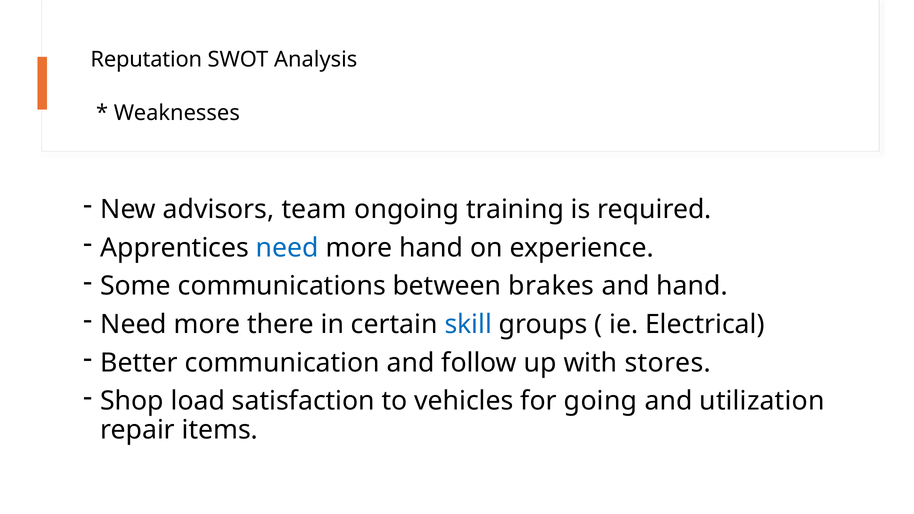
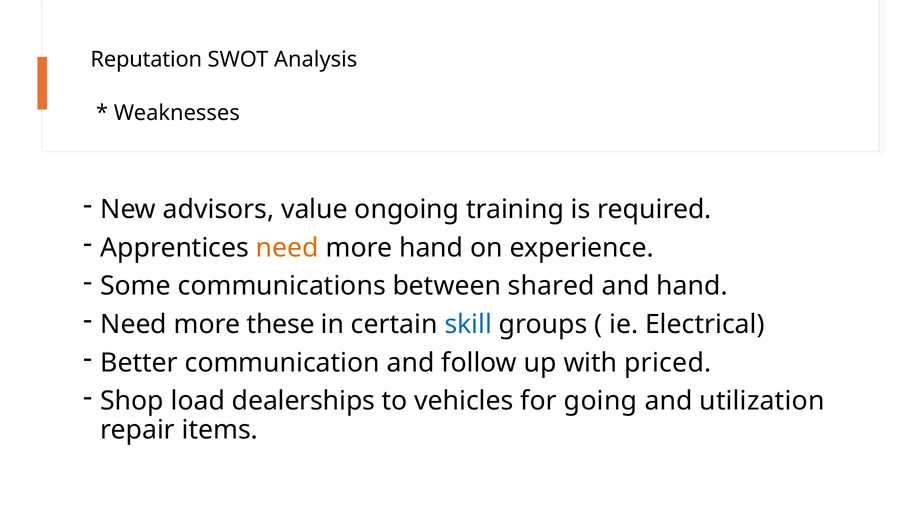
team: team -> value (314, 210)
need colour: blue -> orange (287, 248)
brakes: brakes -> shared (551, 286)
there: there -> these (281, 325)
stores: stores -> priced (668, 363)
satisfaction: satisfaction -> dealerships (303, 401)
